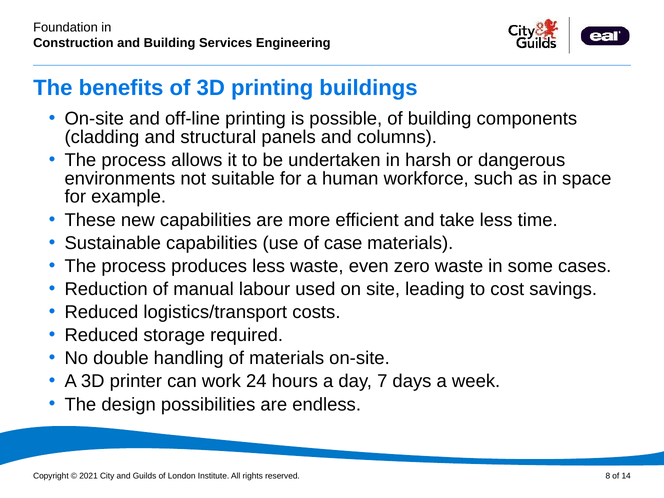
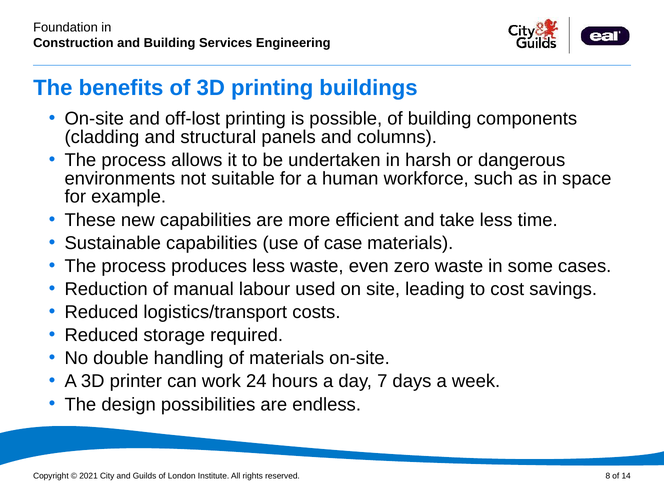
off-line: off-line -> off-lost (193, 118)
